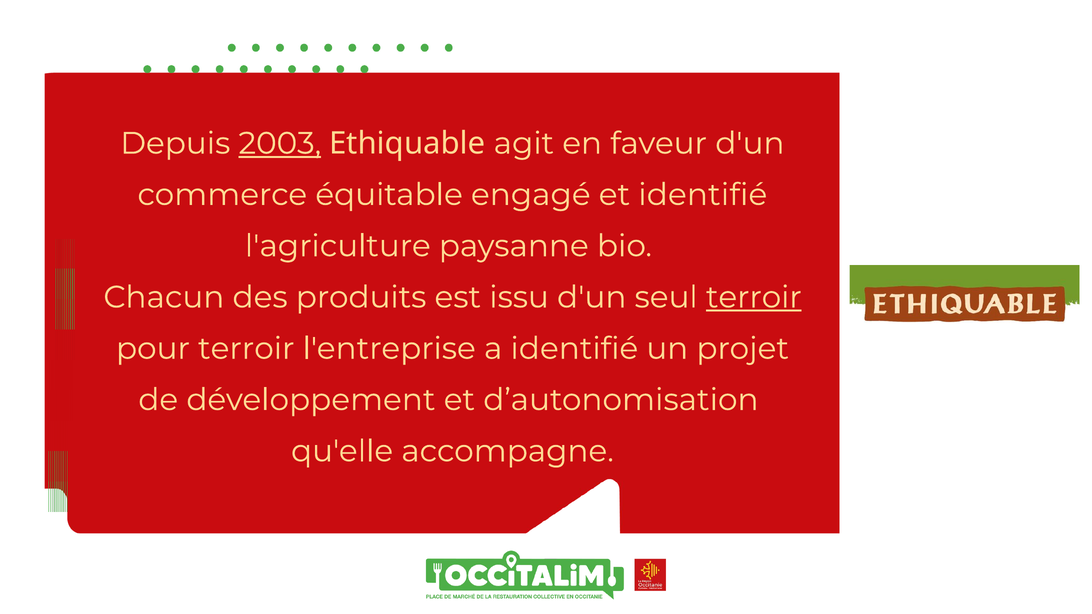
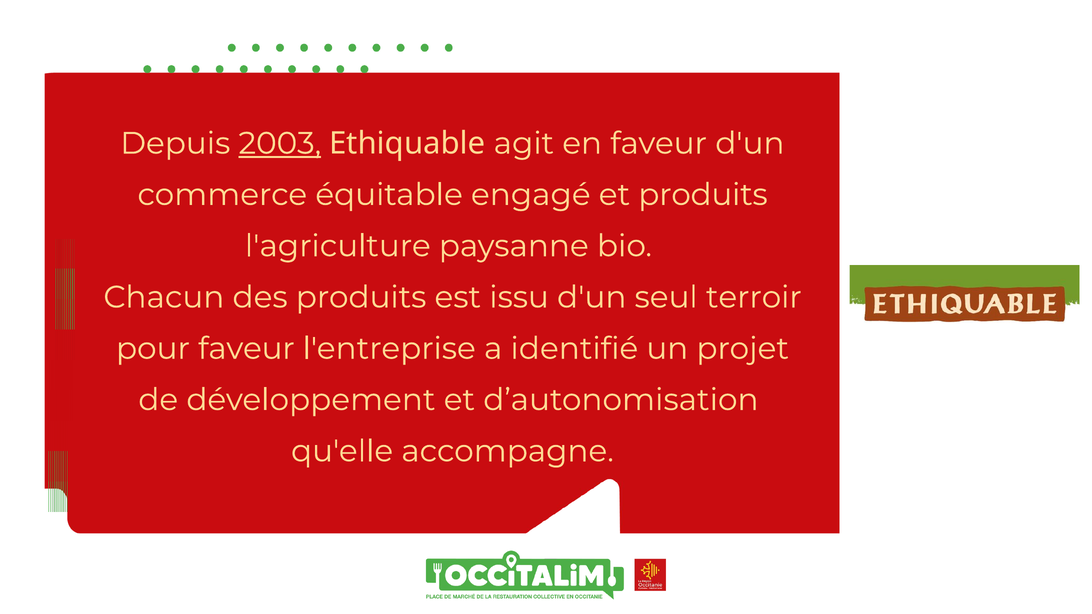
et identifié: identifié -> produits (703, 195)
terroir underline: present -> none (754, 297)
pour terroir: terroir -> faveur (246, 349)
